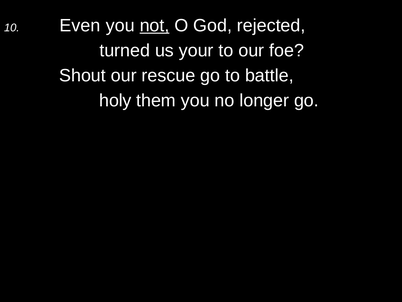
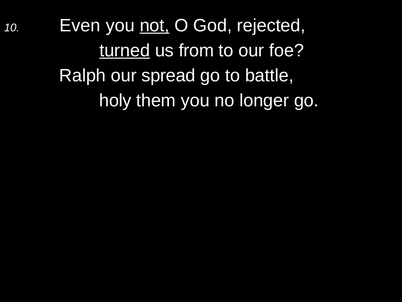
turned underline: none -> present (125, 50)
your: your -> from (196, 50)
Shout: Shout -> Ralph (83, 75)
rescue: rescue -> spread (169, 75)
